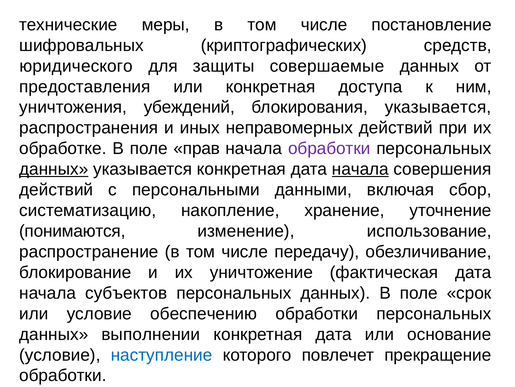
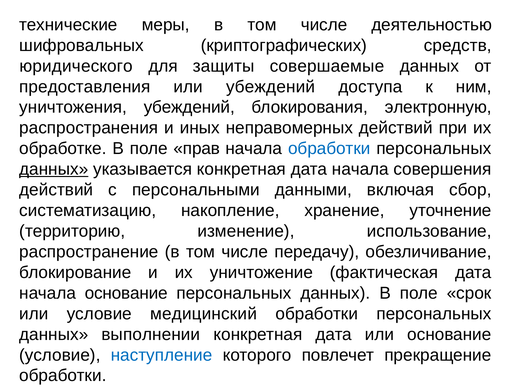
постановление: постановление -> деятельностью (432, 25)
или конкретная: конкретная -> убеждений (271, 87)
блокирования указывается: указывается -> электронную (438, 107)
обработки colour: purple -> blue (329, 148)
начала underline: present -> none (360, 169)
понимаются: понимаются -> территорию (72, 231)
начала субъектов: субъектов -> основание (126, 293)
обеспечению: обеспечению -> медицинский (204, 313)
